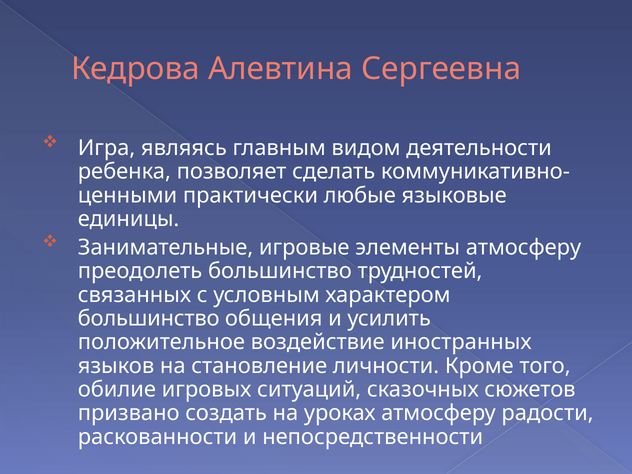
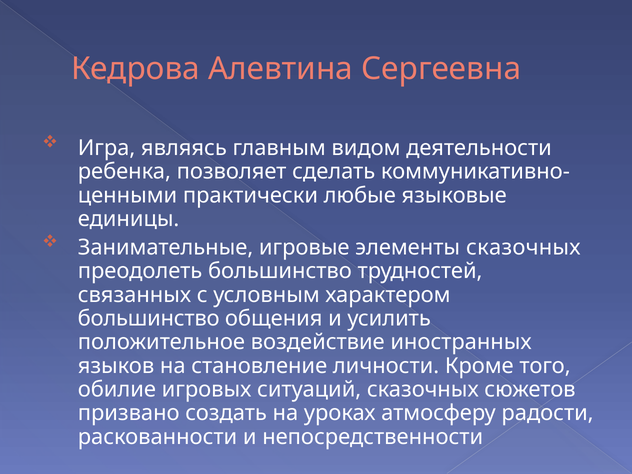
элементы атмосферу: атмосферу -> сказочных (523, 247)
